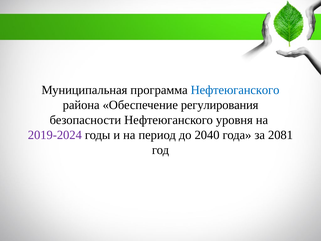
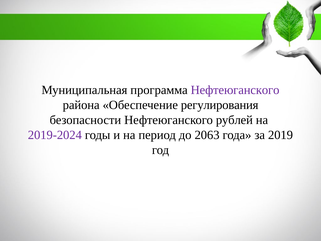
Нефтеюганского colour: blue -> purple (235, 90)
уровня: уровня -> рублей (234, 120)
2040: 2040 -> 2063 (207, 135)
2081: 2081 -> 2019 (280, 135)
